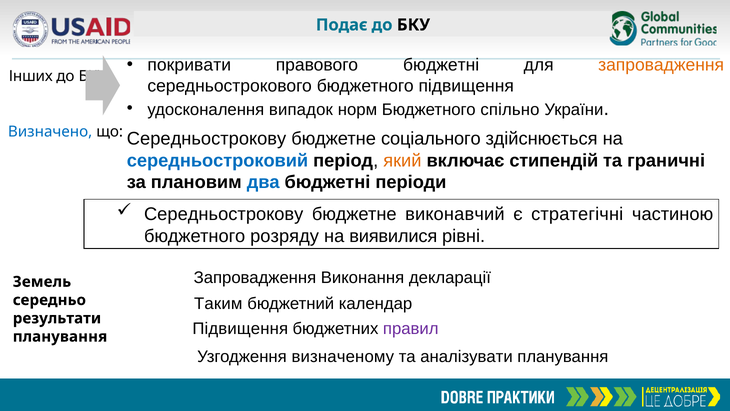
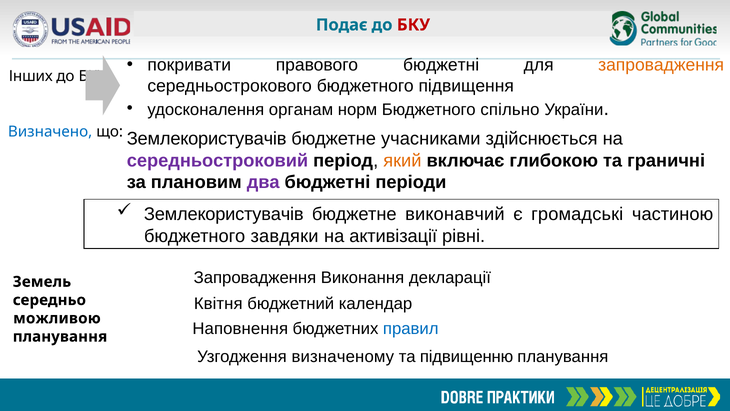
БКУ colour: black -> red (413, 25)
випадок: випадок -> органам (301, 110)
Середньострокову: Середньострокову -> Землекористувачів (207, 139)
соціального: соціального -> учасниками (431, 139)
середньостроковий colour: blue -> purple (218, 160)
стипендій: стипендій -> глибокою (554, 160)
два colour: blue -> purple (263, 182)
Середньострокову: Середньострокову -> Землекористувачів (224, 214)
стратегічні: стратегічні -> громадські (577, 214)
розряду: розряду -> завдяки (285, 236)
виявилися: виявилися -> активізації (393, 236)
Таким: Таким -> Квітня (218, 303)
результати: результати -> можливою (57, 318)
Підвищення: Підвищення -> Наповнення (240, 328)
правил colour: purple -> blue (411, 328)
аналізувати: аналізувати -> підвищенню (467, 356)
